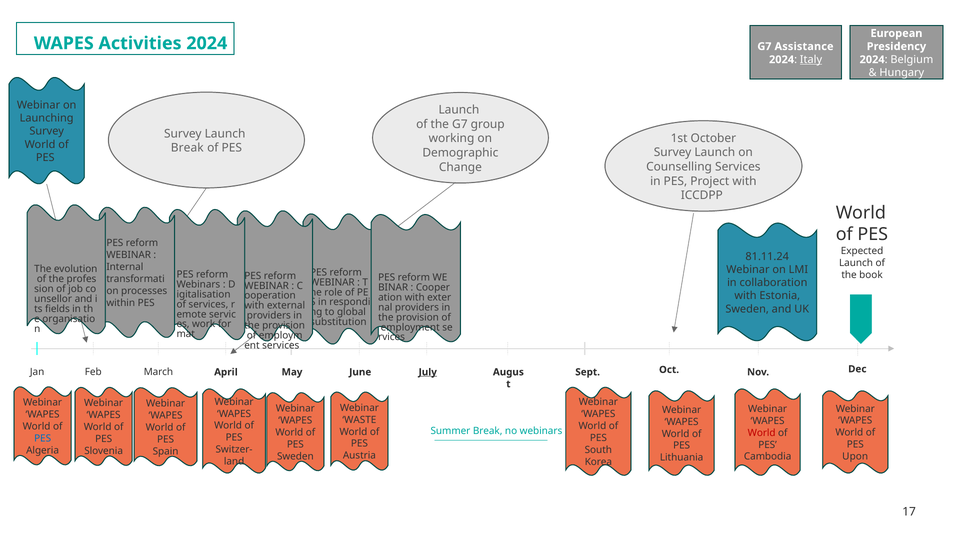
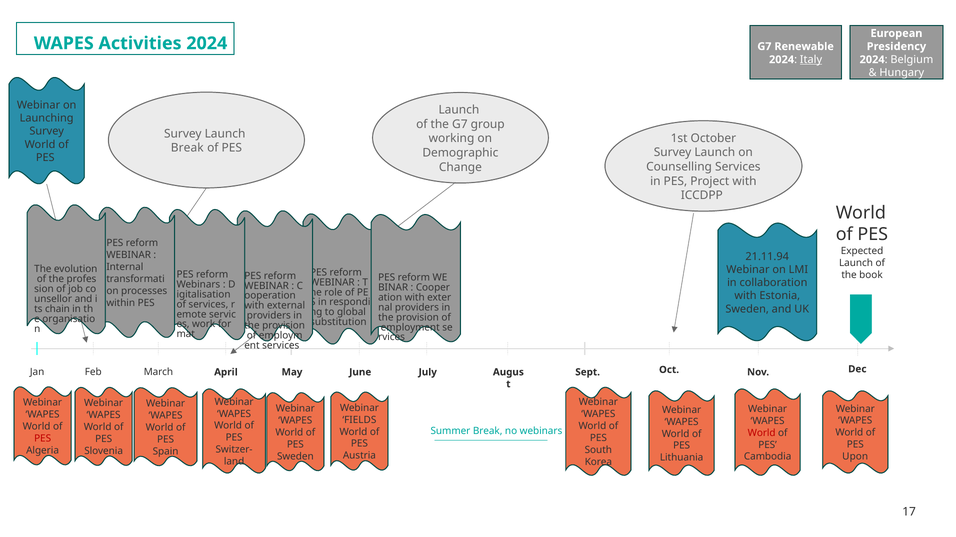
Assistance: Assistance -> Renewable (804, 47)
81.11.24: 81.11.24 -> 21.11.94 (767, 257)
fields: fields -> chain (57, 309)
July underline: present -> none (428, 373)
WASTE: WASTE -> FIELDS (359, 420)
PES colour: blue -> red (43, 439)
